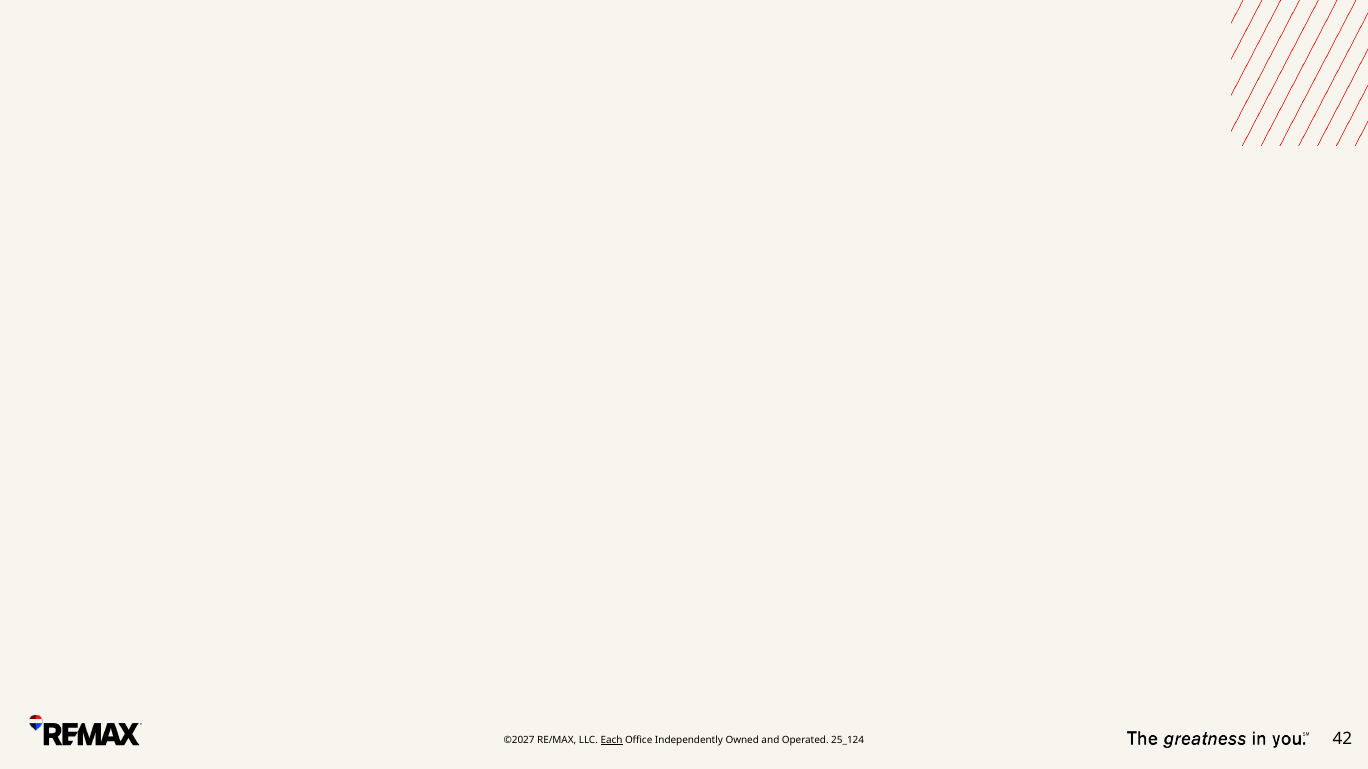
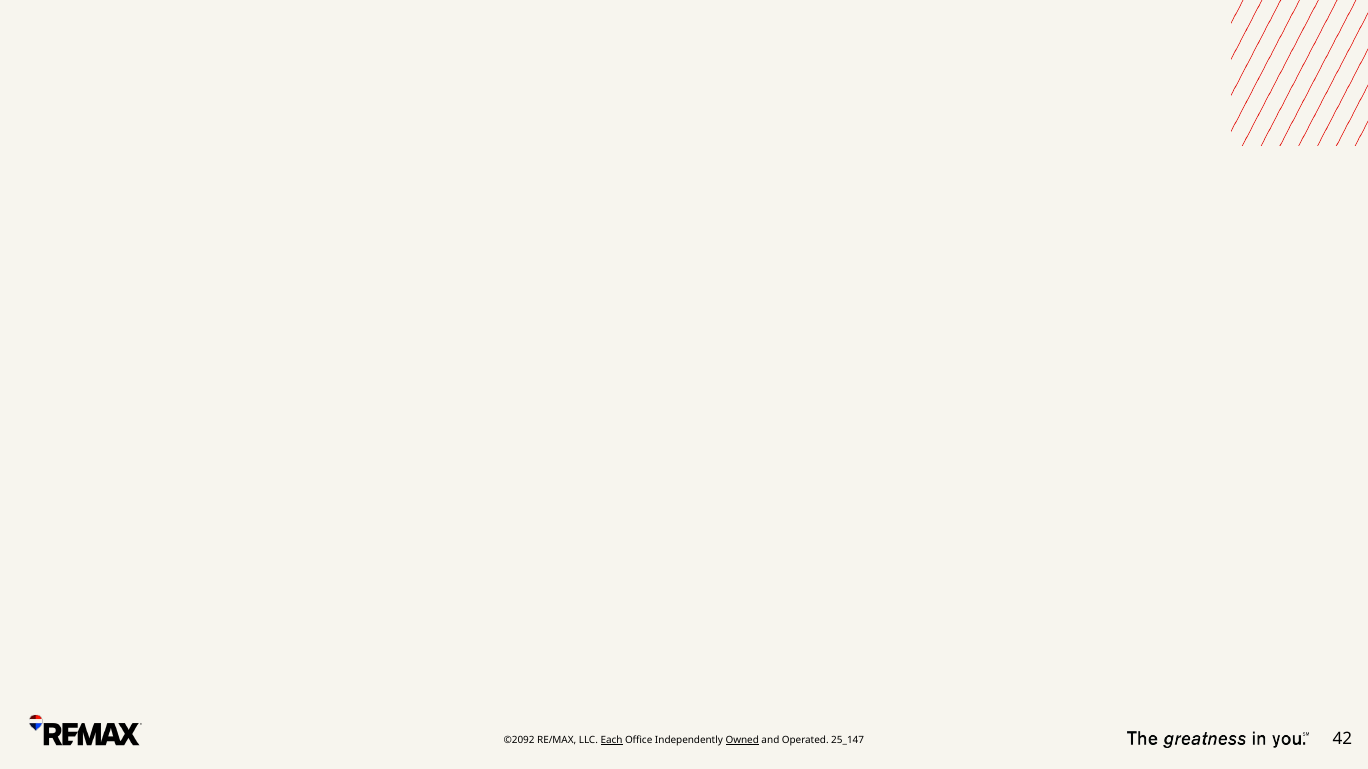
©2027: ©2027 -> ©2092 (519, 740)
Owned underline: none -> present (742, 740)
25_124: 25_124 -> 25_147 (848, 740)
